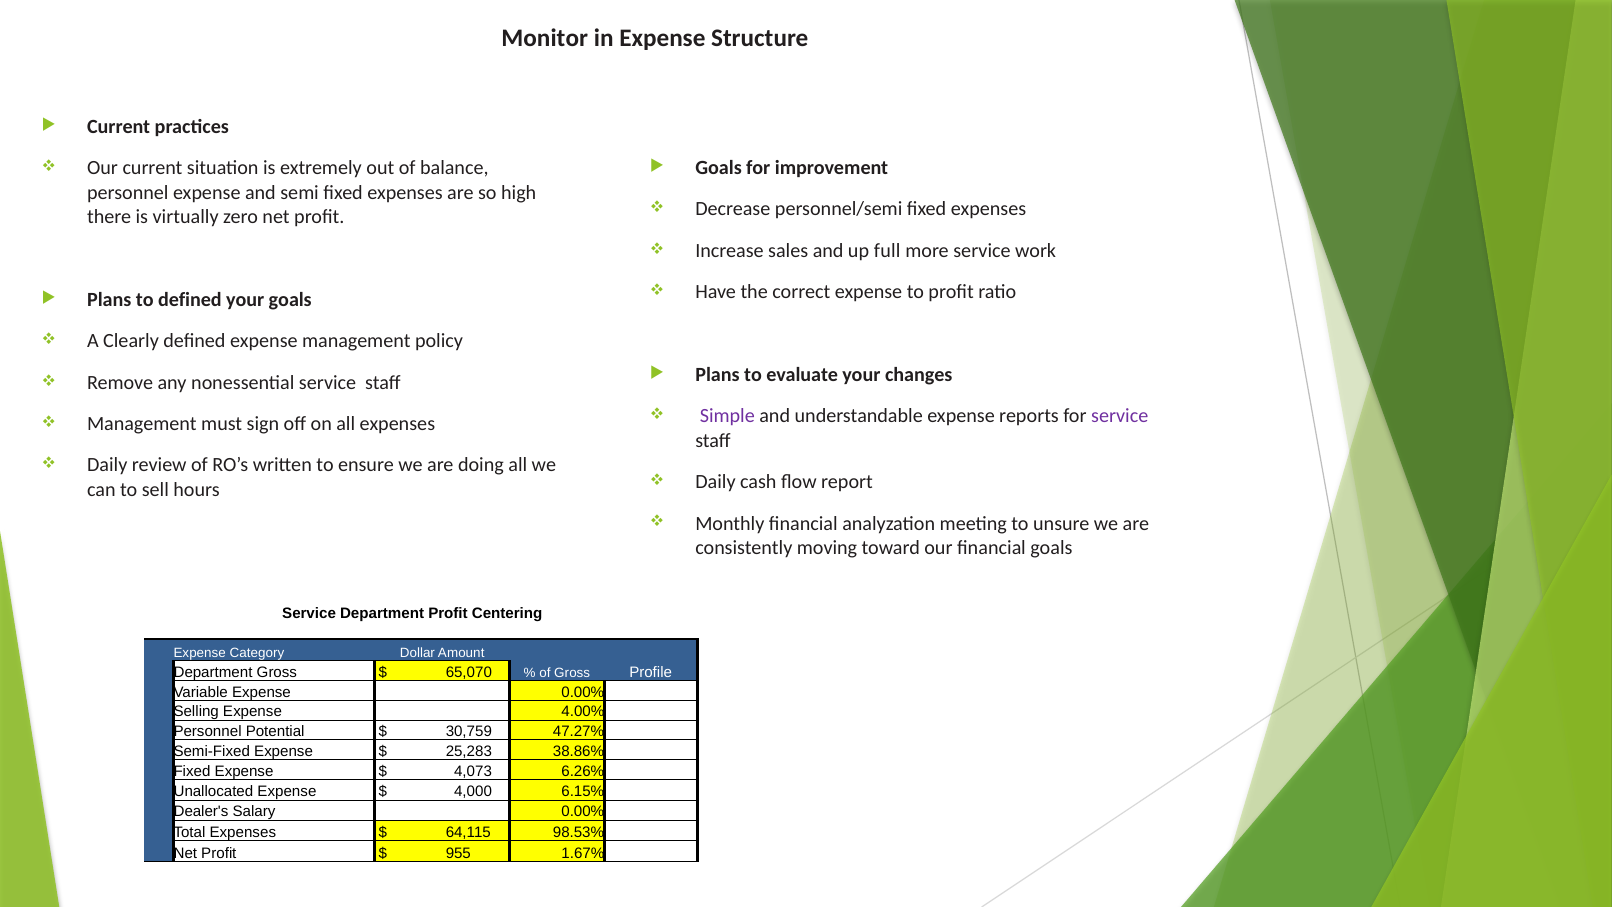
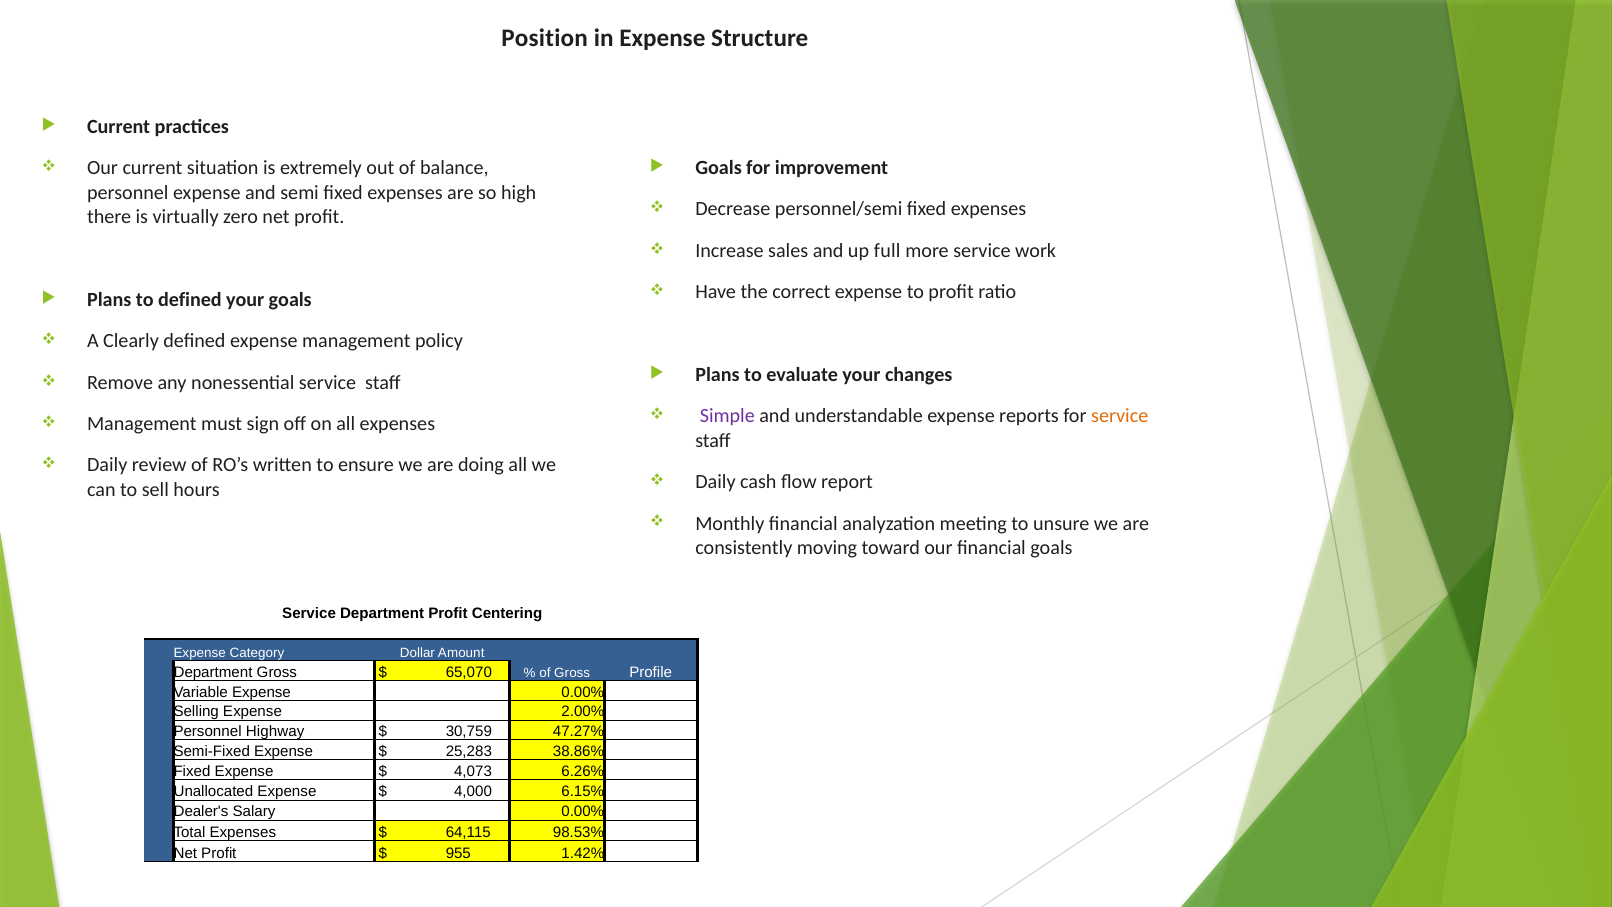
Monitor: Monitor -> Position (545, 38)
service colour: purple -> orange (1120, 416)
4.00%: 4.00% -> 2.00% (583, 712)
Potential: Potential -> Highway (275, 731)
1.67%: 1.67% -> 1.42% (583, 853)
